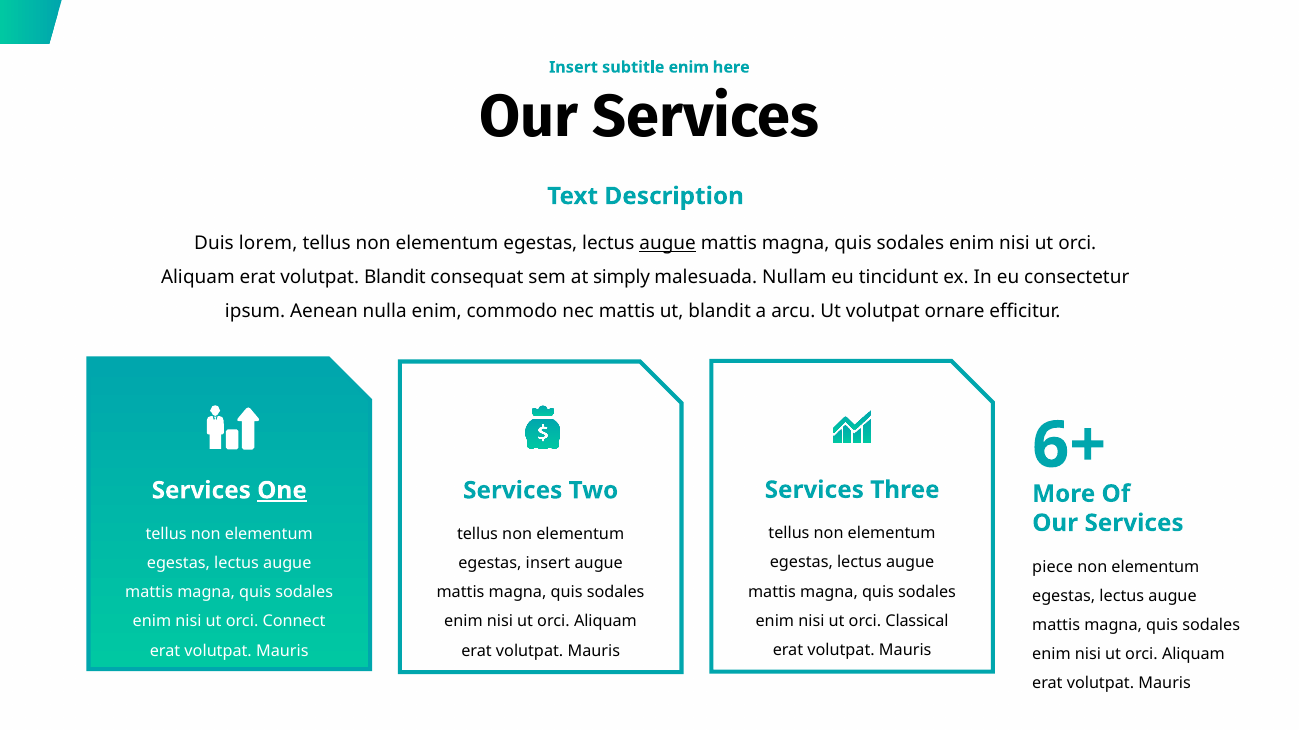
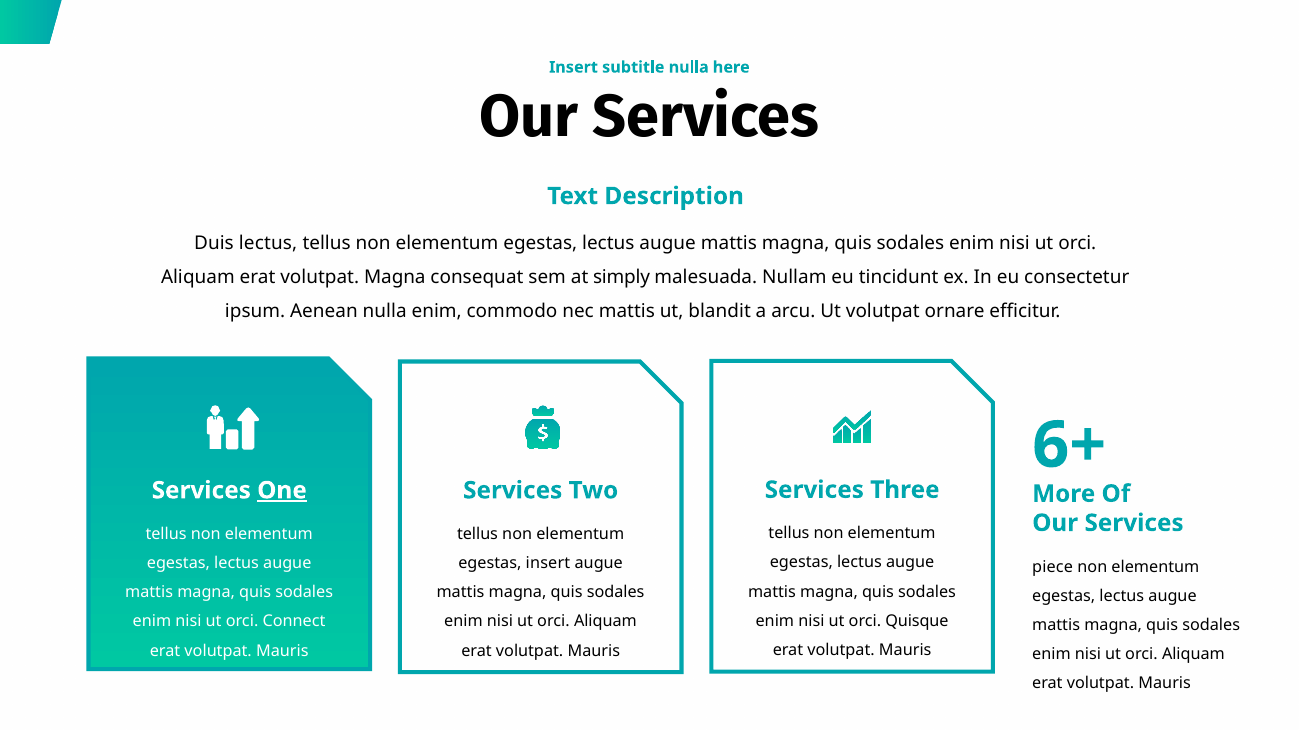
subtitle enim: enim -> nulla (689, 67)
Duis lorem: lorem -> lectus (268, 243)
augue underline: present -> none (668, 243)
volutpat Blandit: Blandit -> Magna (395, 278)
Classical: Classical -> Quisque (917, 622)
